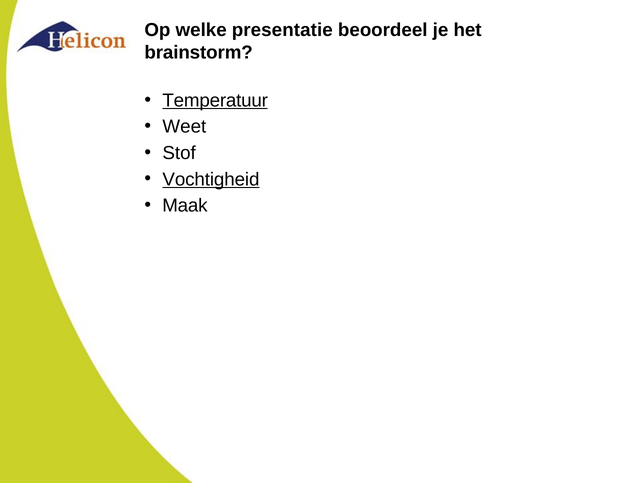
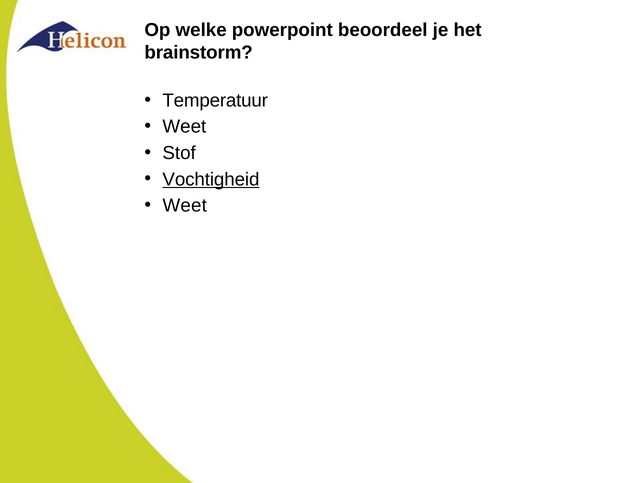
presentatie: presentatie -> powerpoint (282, 30)
Temperatuur underline: present -> none (215, 100)
Maak: Maak -> Weet (185, 205)
